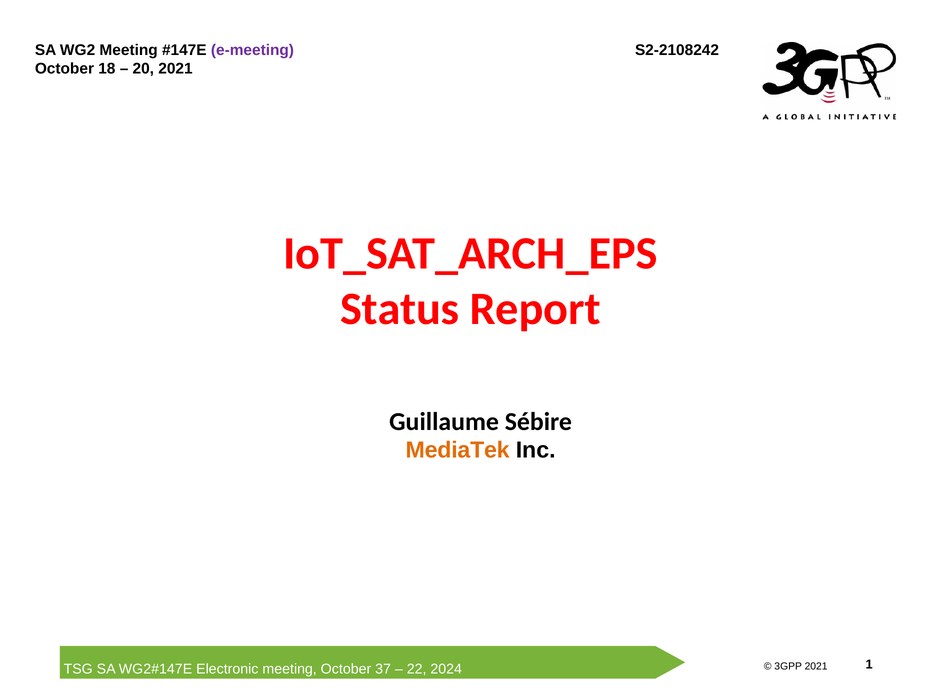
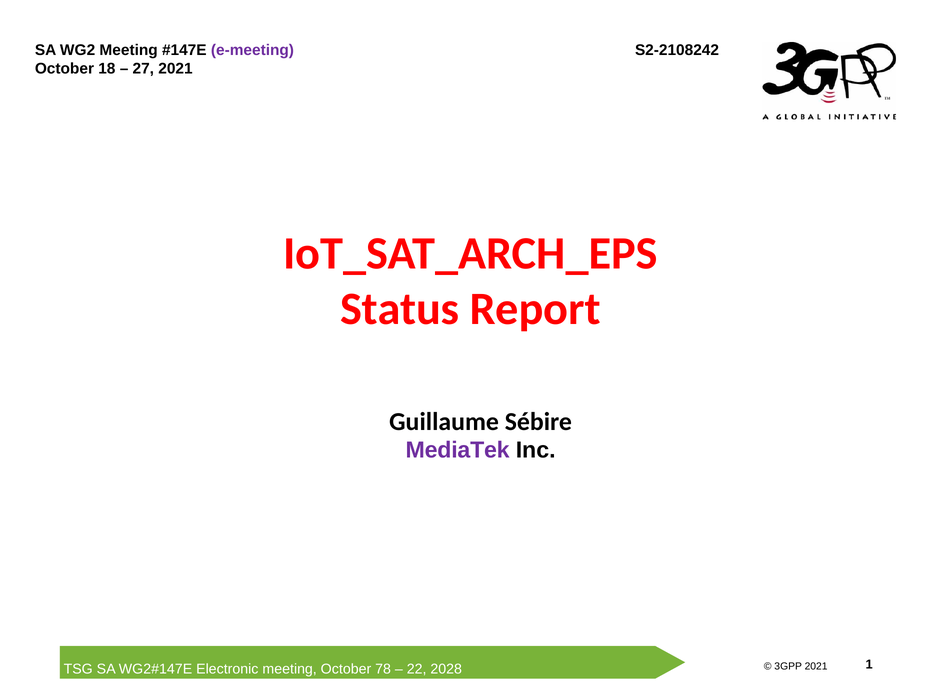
20: 20 -> 27 (143, 69)
MediaTek colour: orange -> purple (458, 450)
37: 37 -> 78 (383, 669)
2024: 2024 -> 2028 (446, 669)
